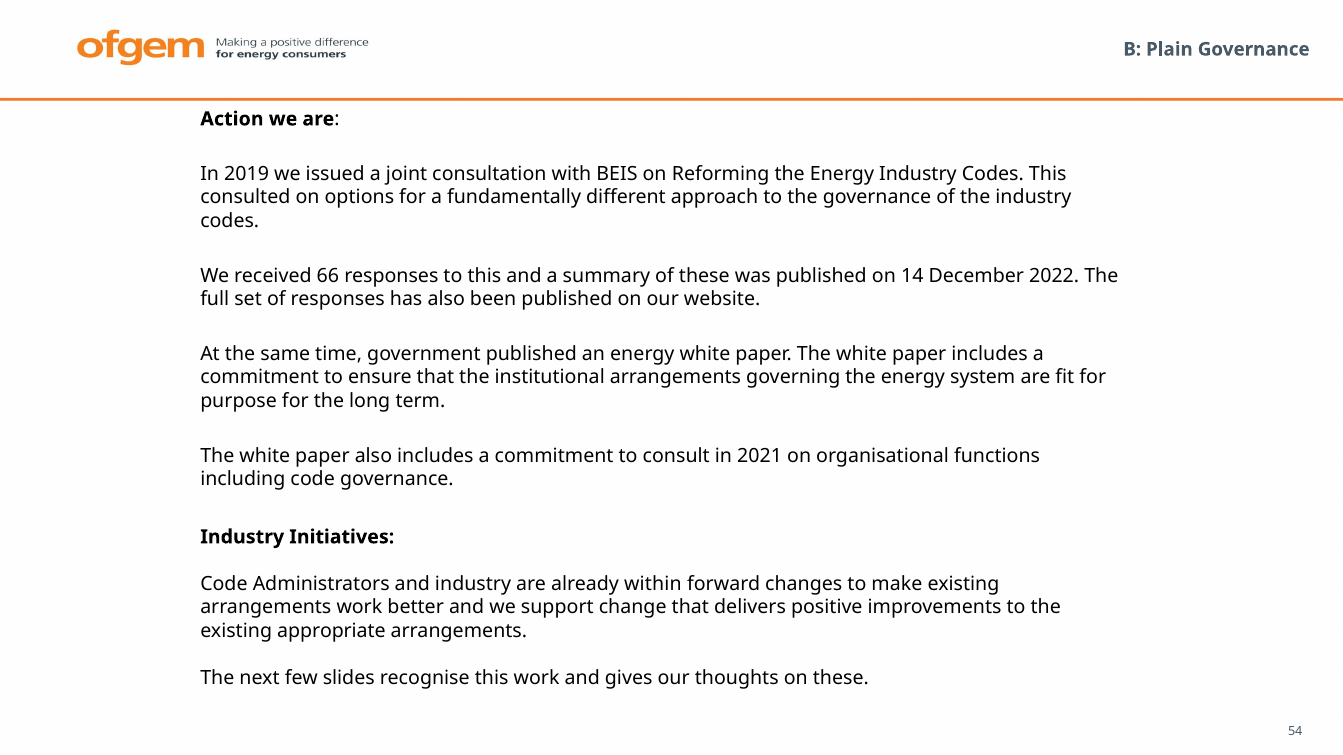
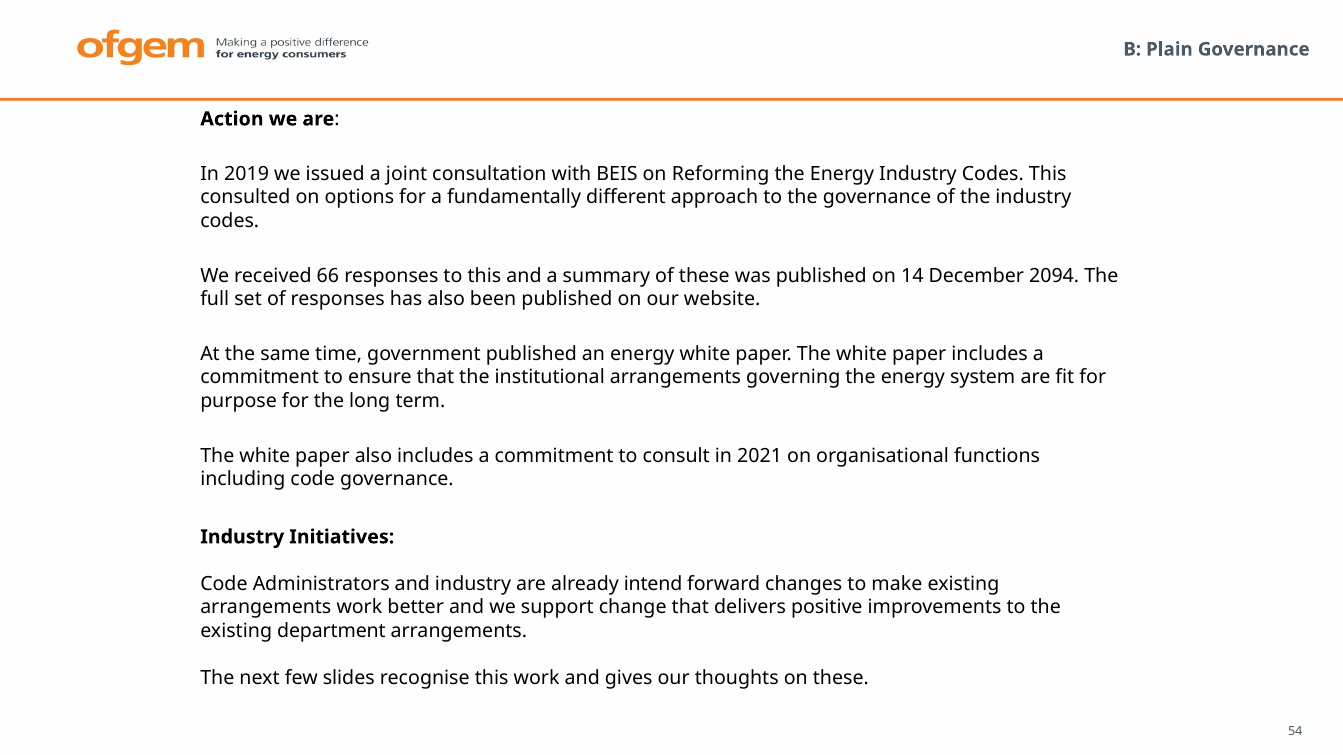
2022: 2022 -> 2094 (1054, 276)
within: within -> intend (653, 584)
appropriate: appropriate -> department (331, 631)
